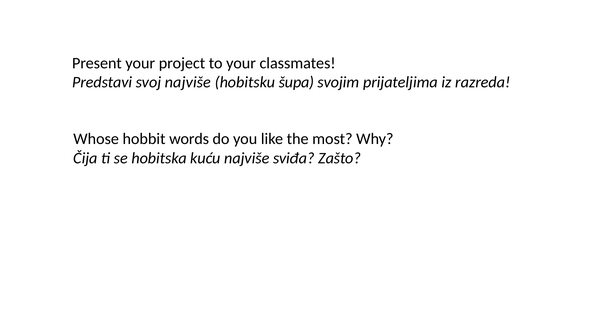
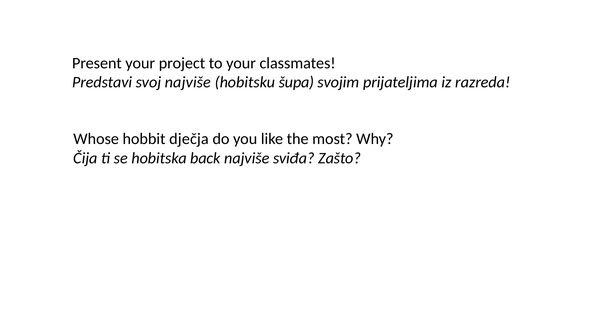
words: words -> dječja (189, 139)
kuću: kuću -> back (205, 159)
